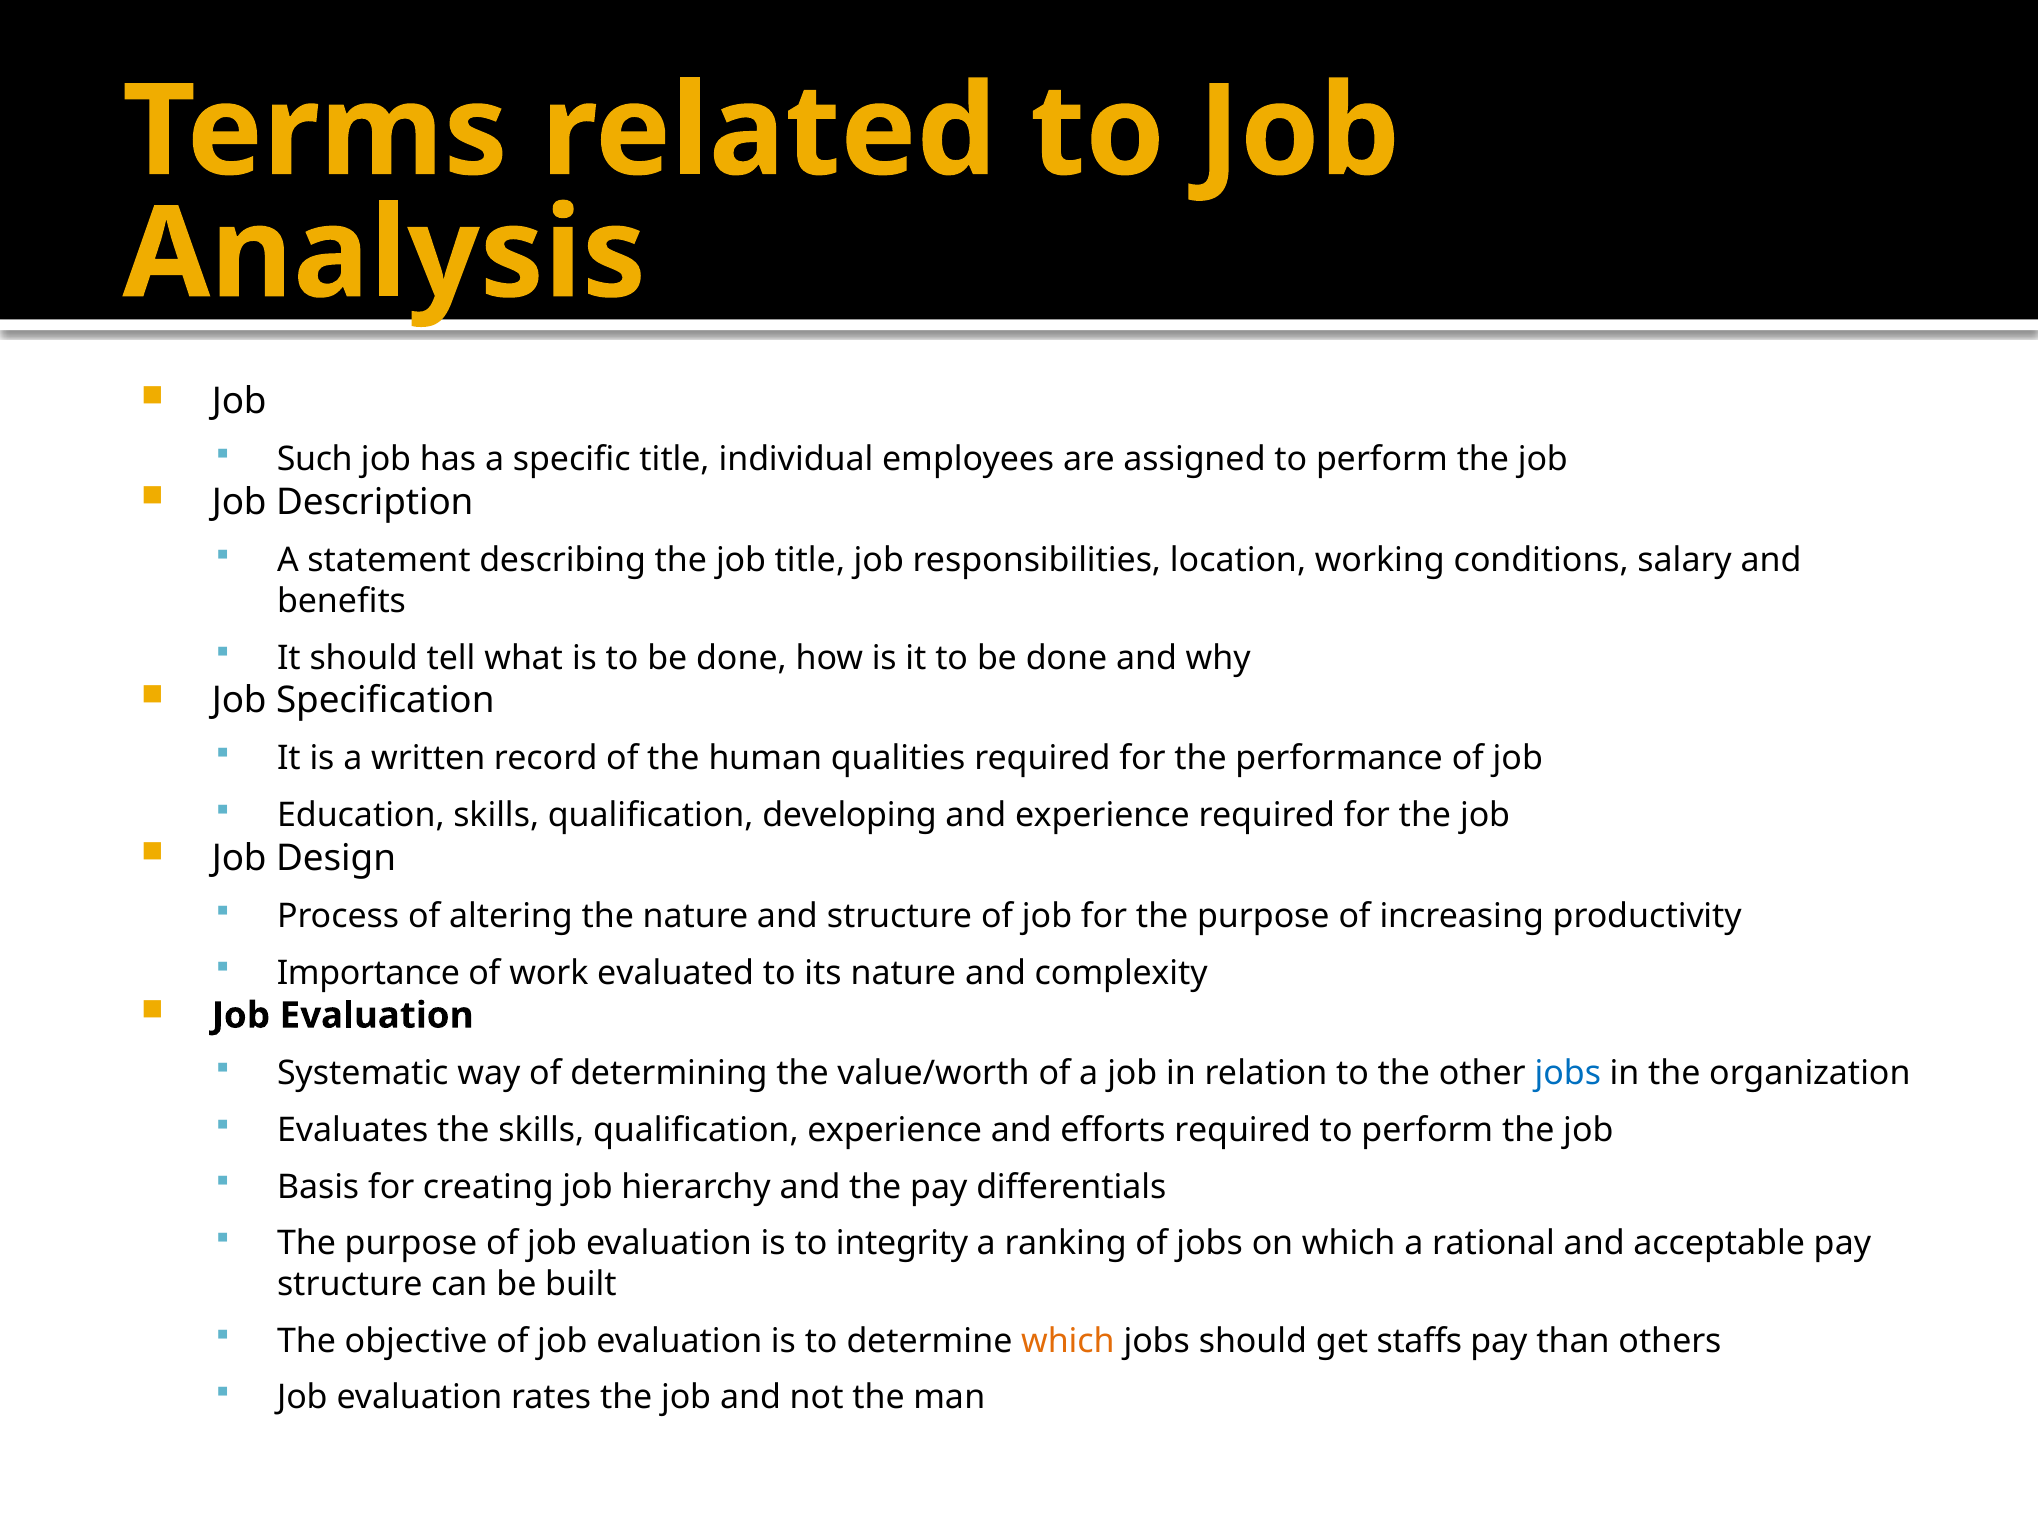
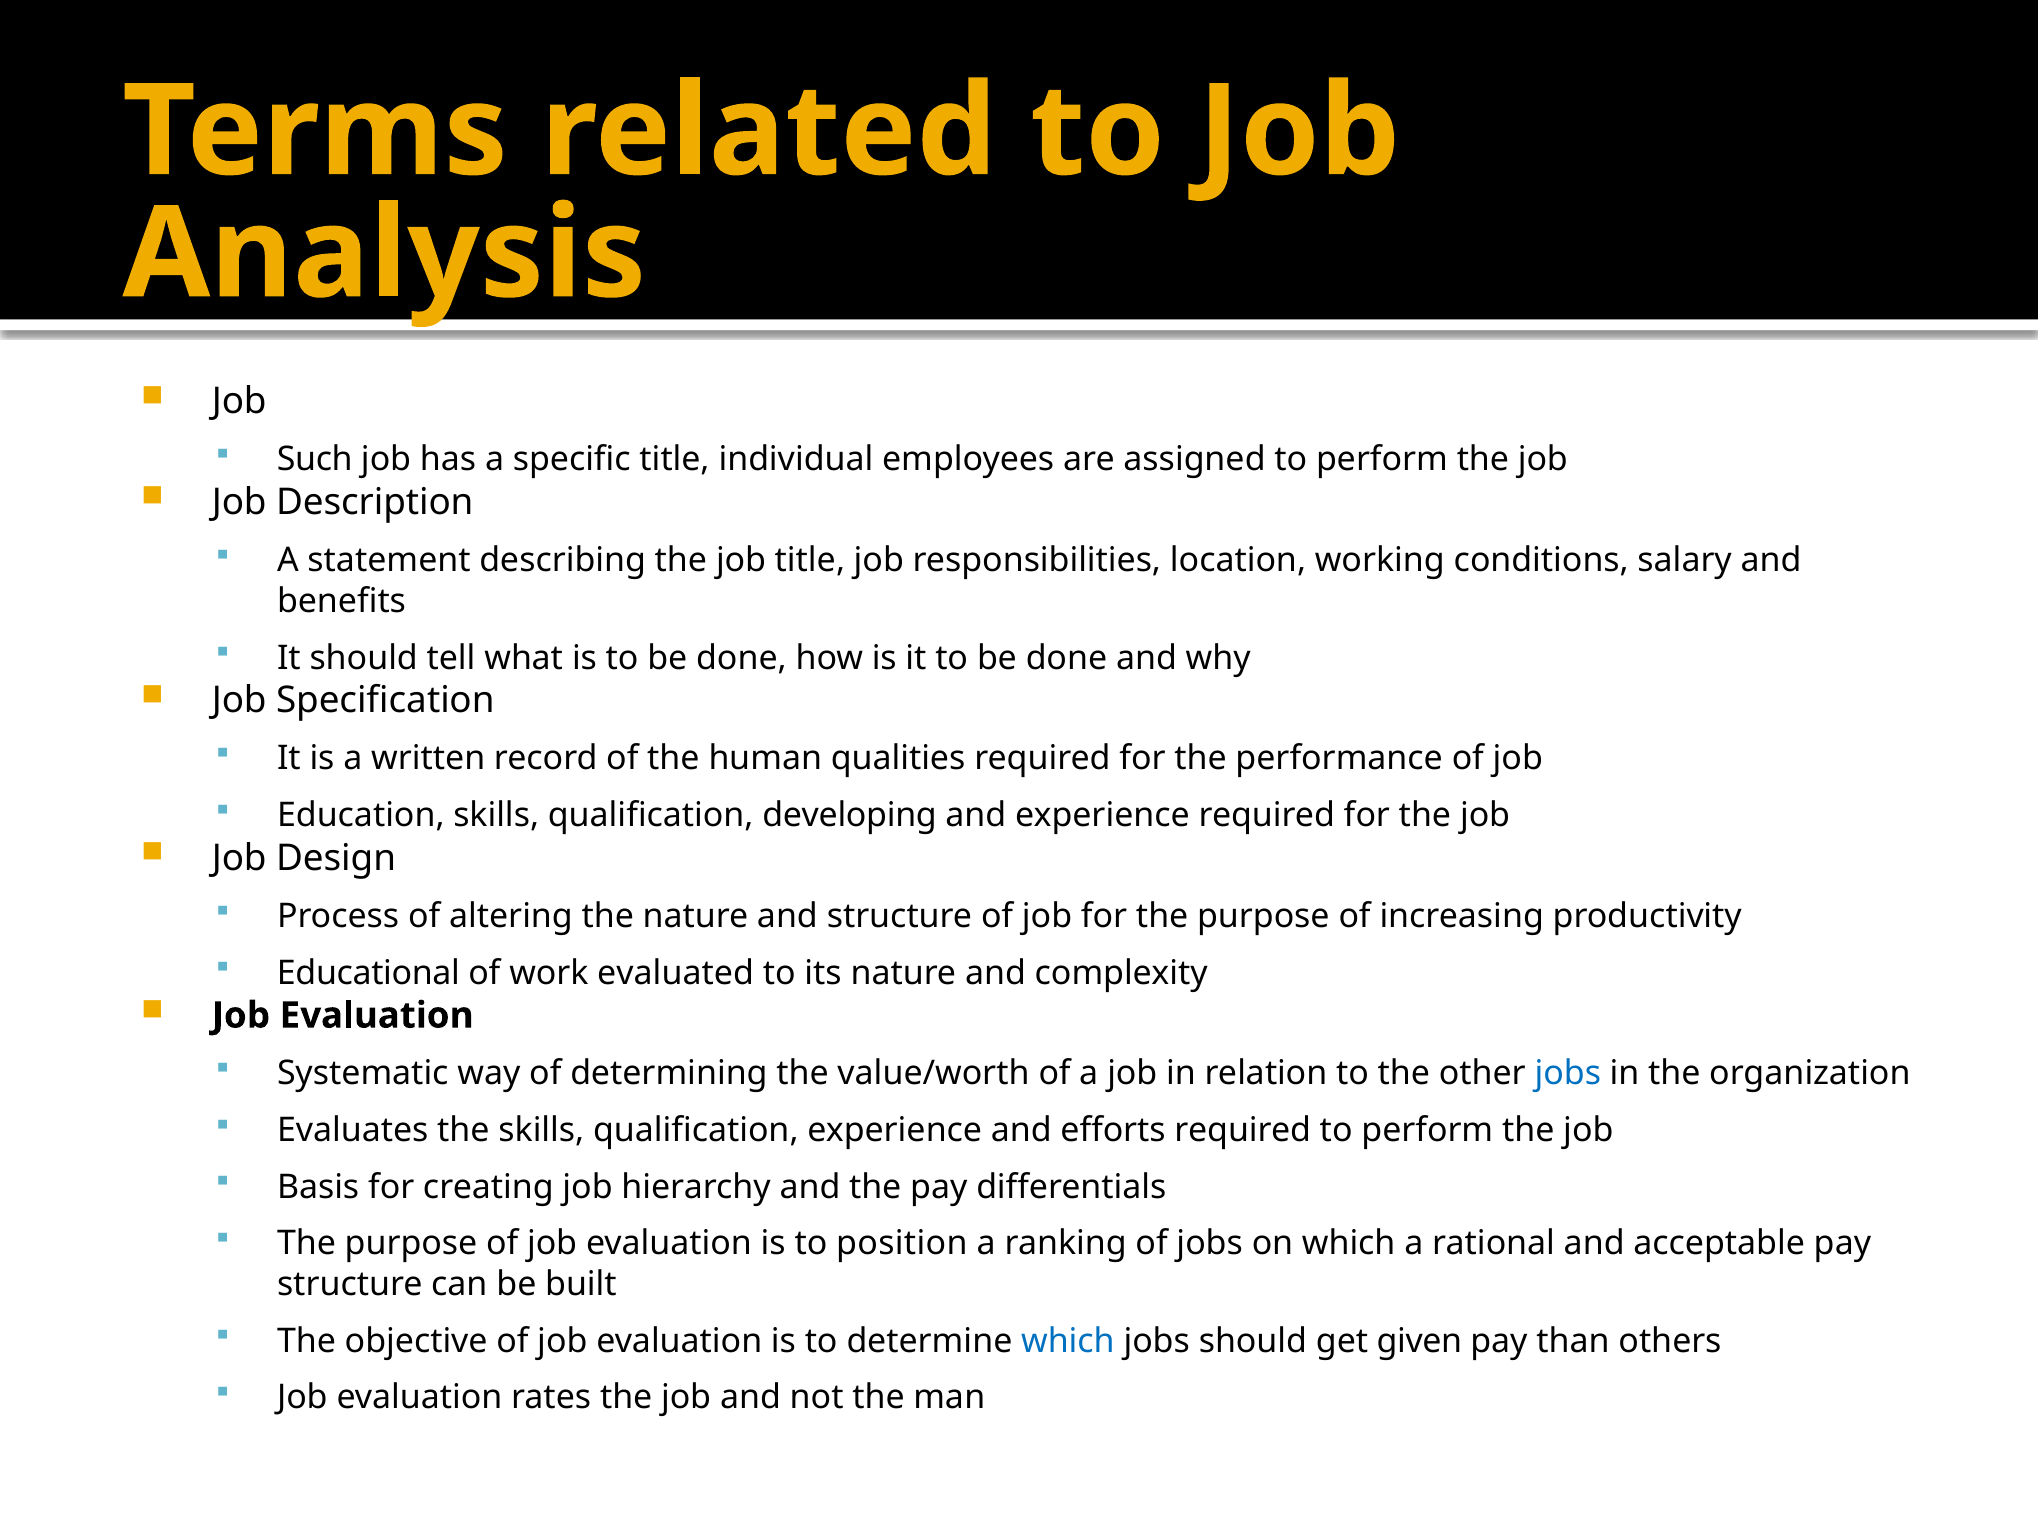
Importance: Importance -> Educational (368, 973)
integrity: integrity -> position (902, 1244)
which colour: orange -> blue (1068, 1341)
staffs: staffs -> given (1419, 1341)
